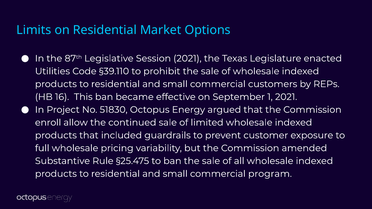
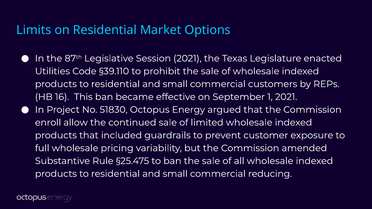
program: program -> reducing (270, 174)
